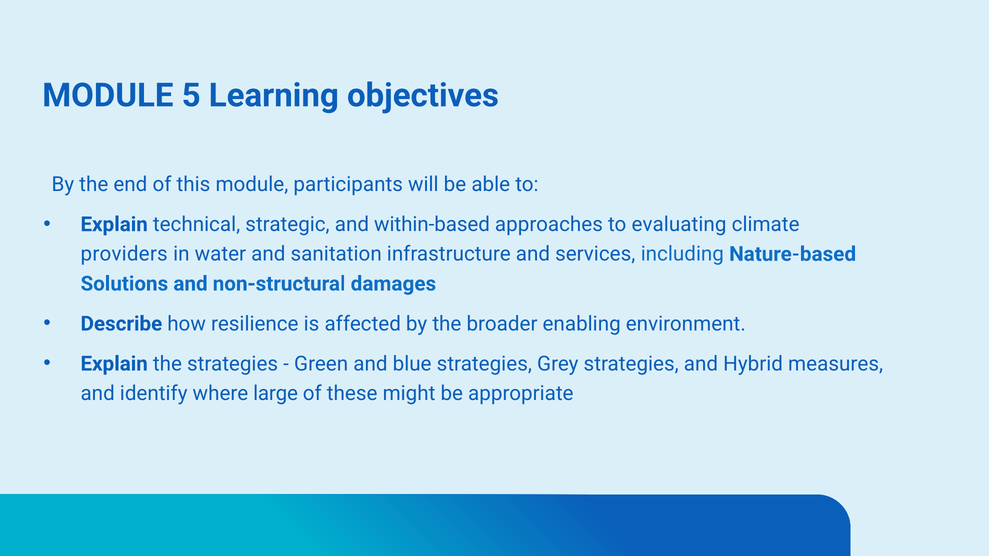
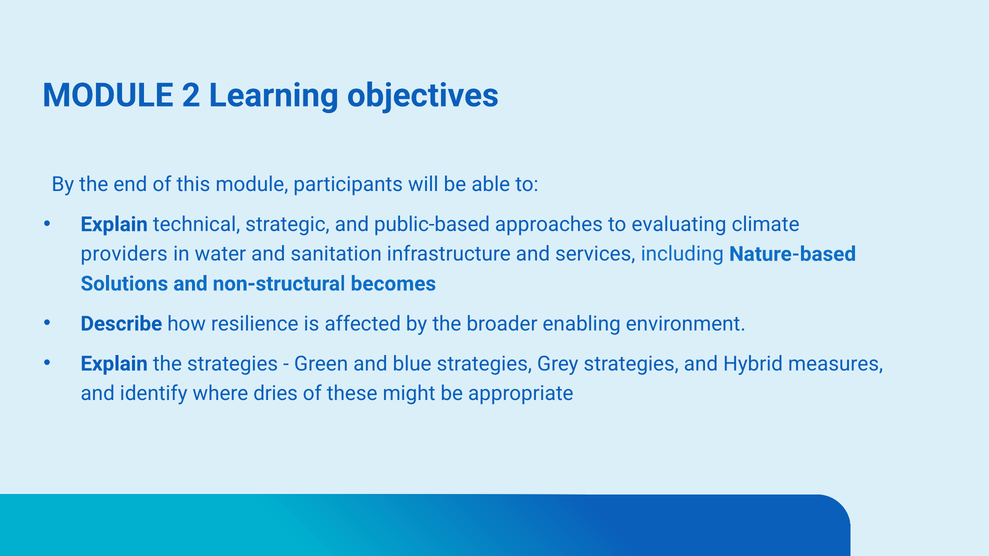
5: 5 -> 2 (191, 95)
within-based: within-based -> public-based (432, 225)
damages: damages -> becomes (393, 284)
large: large -> dries (276, 394)
